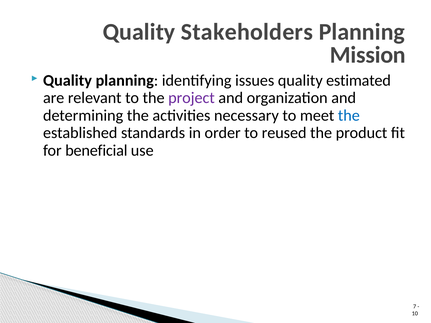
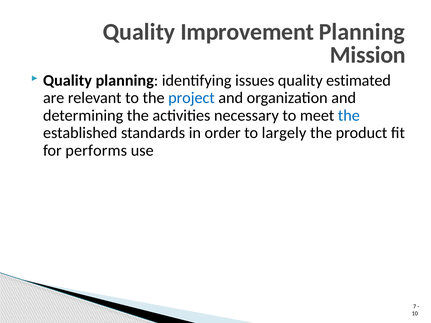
Stakeholders: Stakeholders -> Improvement (247, 32)
project colour: purple -> blue (191, 98)
reused: reused -> largely (284, 133)
beneficial: beneficial -> performs (96, 151)
